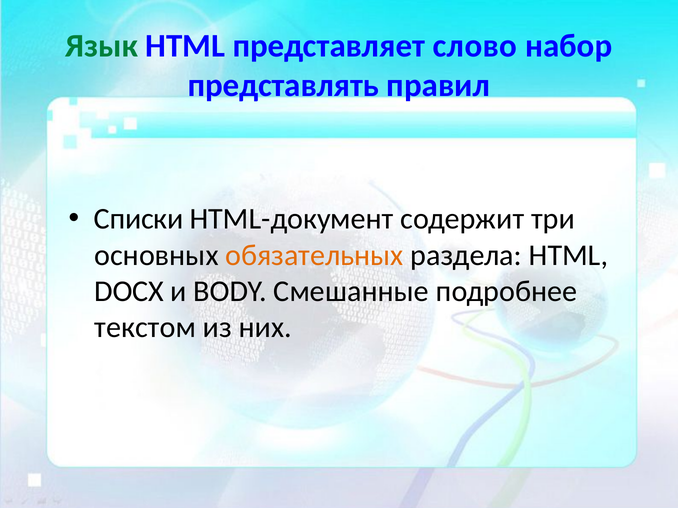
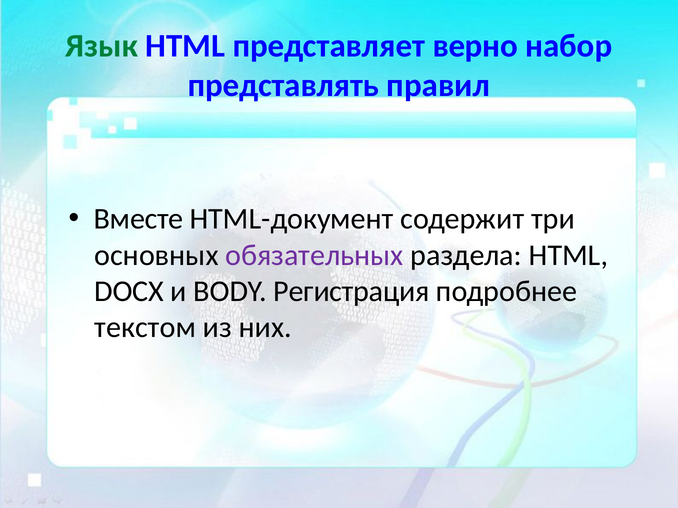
слово: слово -> верно (475, 46)
Списки: Списки -> Вместе (139, 219)
обязательных colour: orange -> purple (314, 255)
Смешанные: Смешанные -> Регистрация (351, 292)
